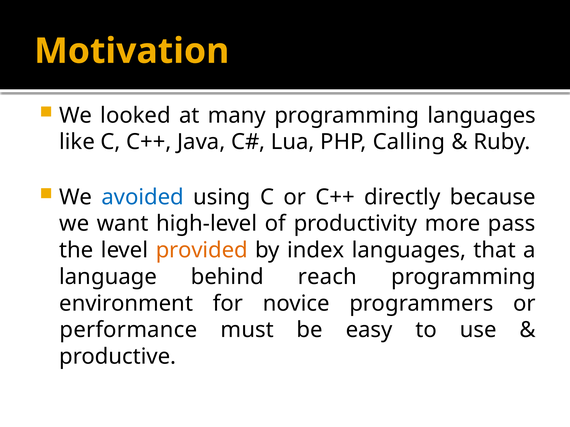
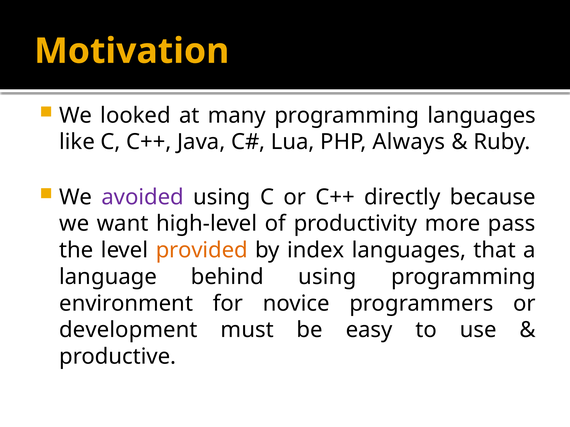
Calling: Calling -> Always (409, 142)
avoided colour: blue -> purple (143, 197)
behind reach: reach -> using (327, 277)
performance: performance -> development (128, 330)
